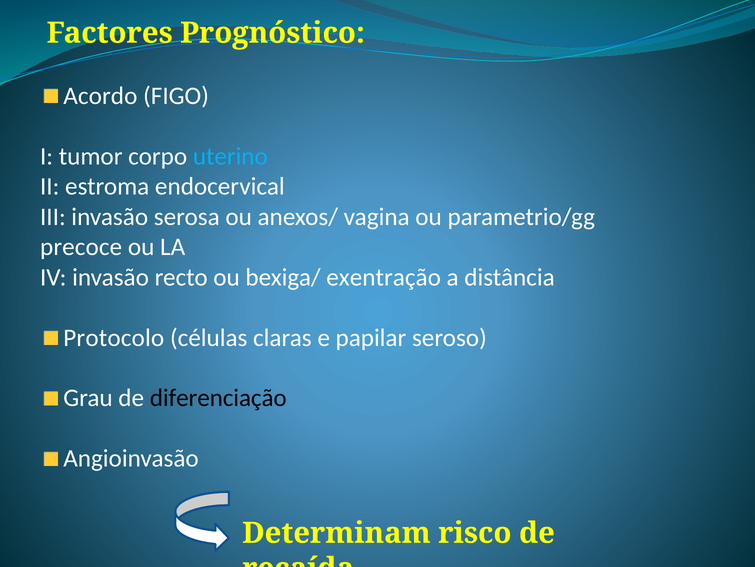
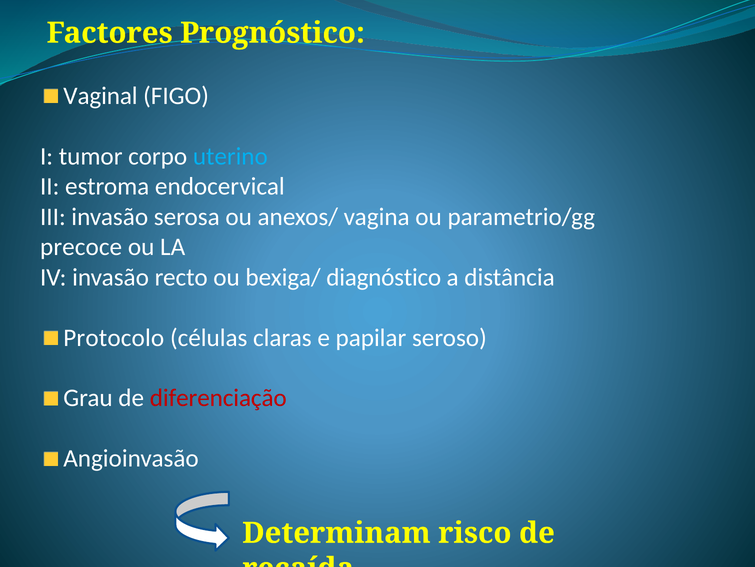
Acordo: Acordo -> Vaginal (100, 96)
exentração: exentração -> diagnóstico (384, 277)
diferenciação colour: black -> red (218, 398)
